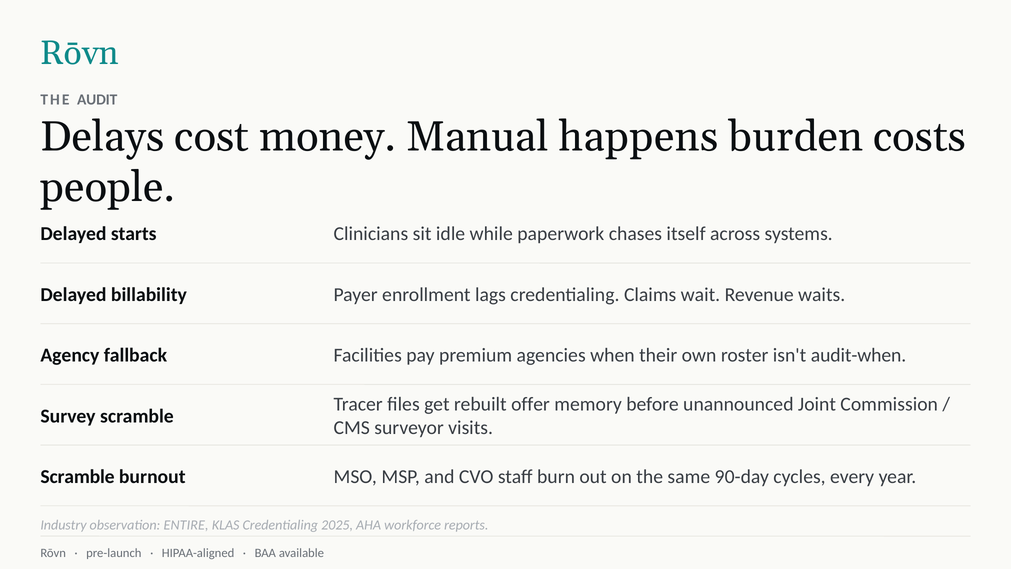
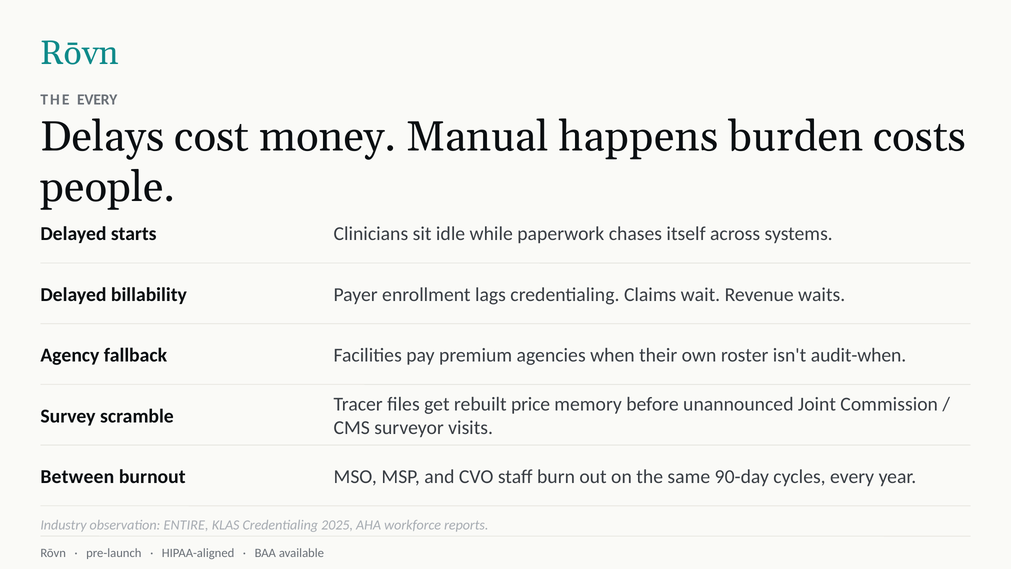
THE AUDIT: AUDIT -> EVERY (97, 100)
offer: offer -> price (531, 404)
Scramble: Scramble -> Between (77, 476)
